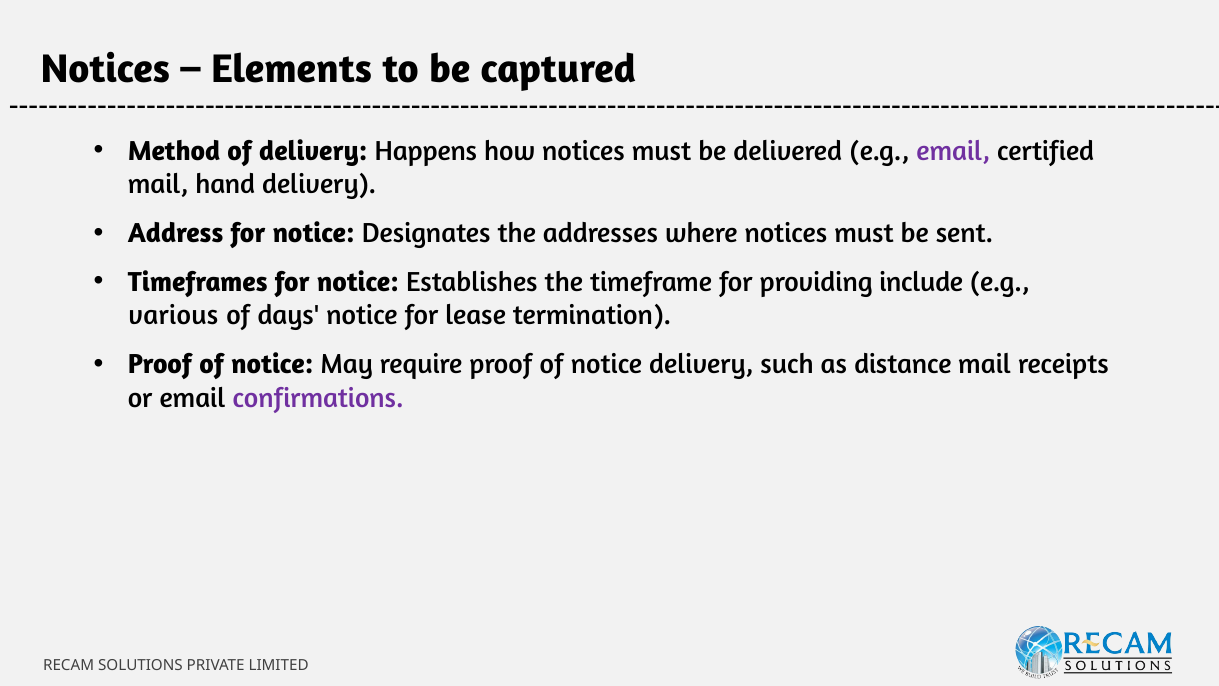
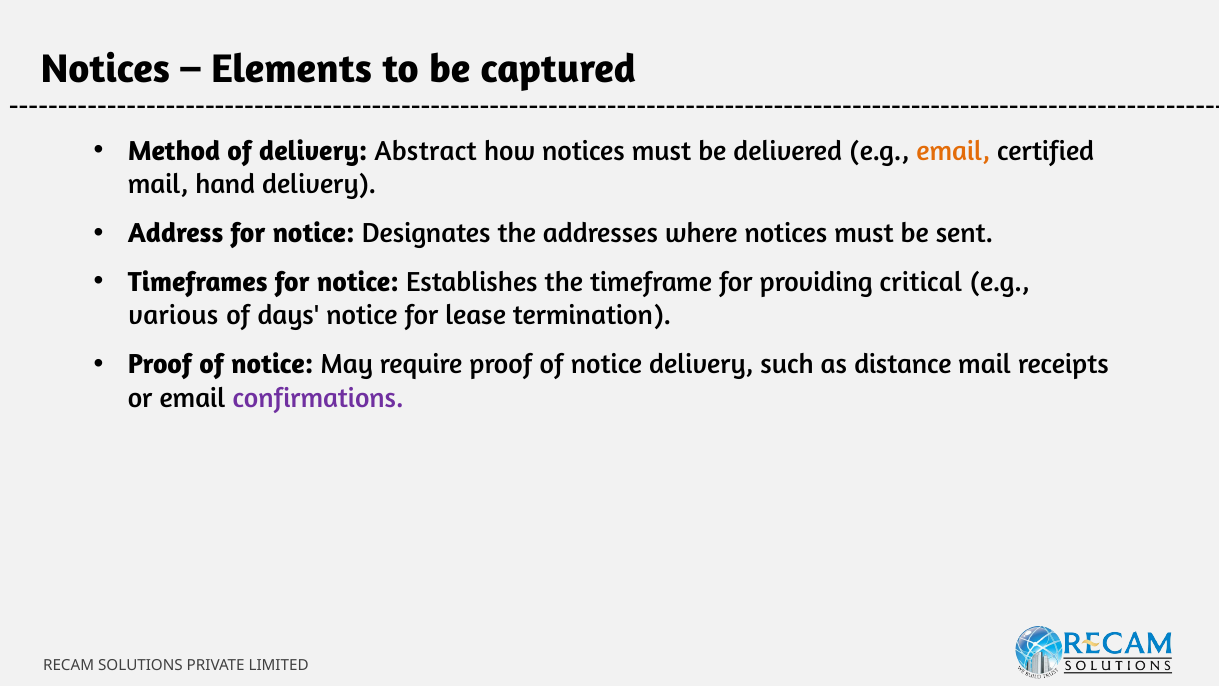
Happens: Happens -> Abstract (426, 151)
email colour: purple -> orange (953, 151)
include: include -> critical (921, 282)
